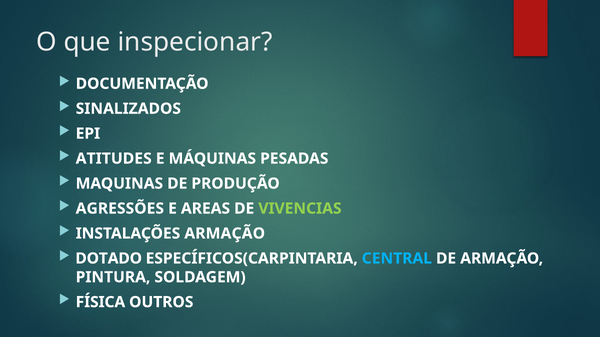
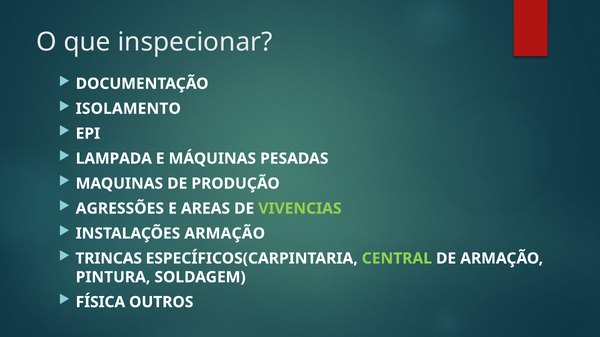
SINALIZADOS: SINALIZADOS -> ISOLAMENTO (128, 109)
ATITUDES: ATITUDES -> LAMPADA (114, 159)
DOTADO: DOTADO -> TRINCAS (109, 259)
CENTRAL colour: light blue -> light green (397, 259)
